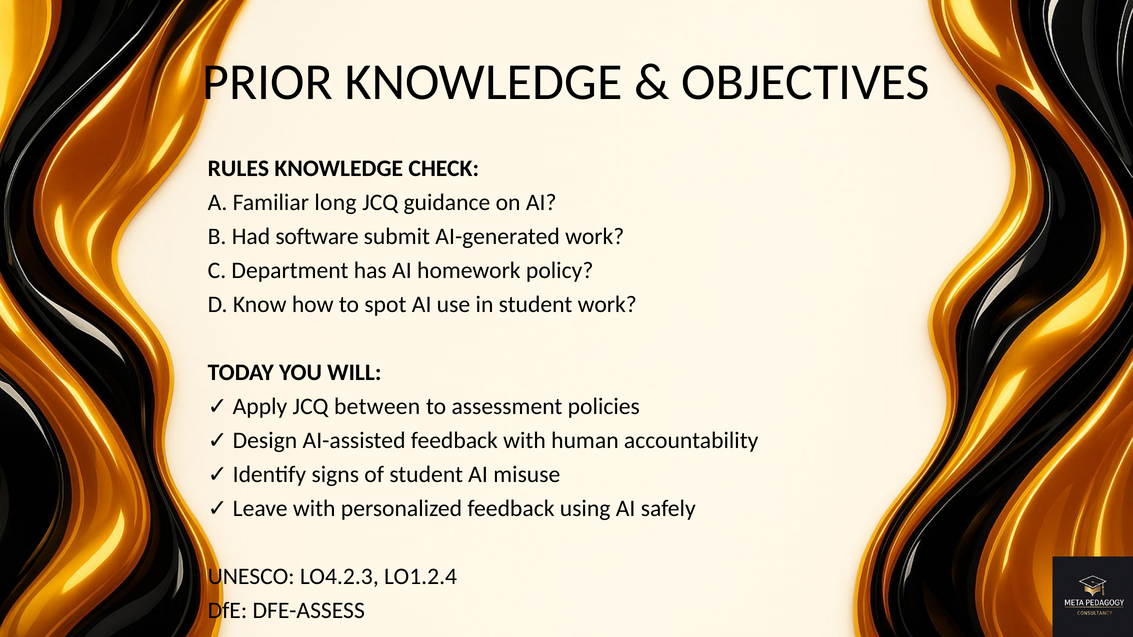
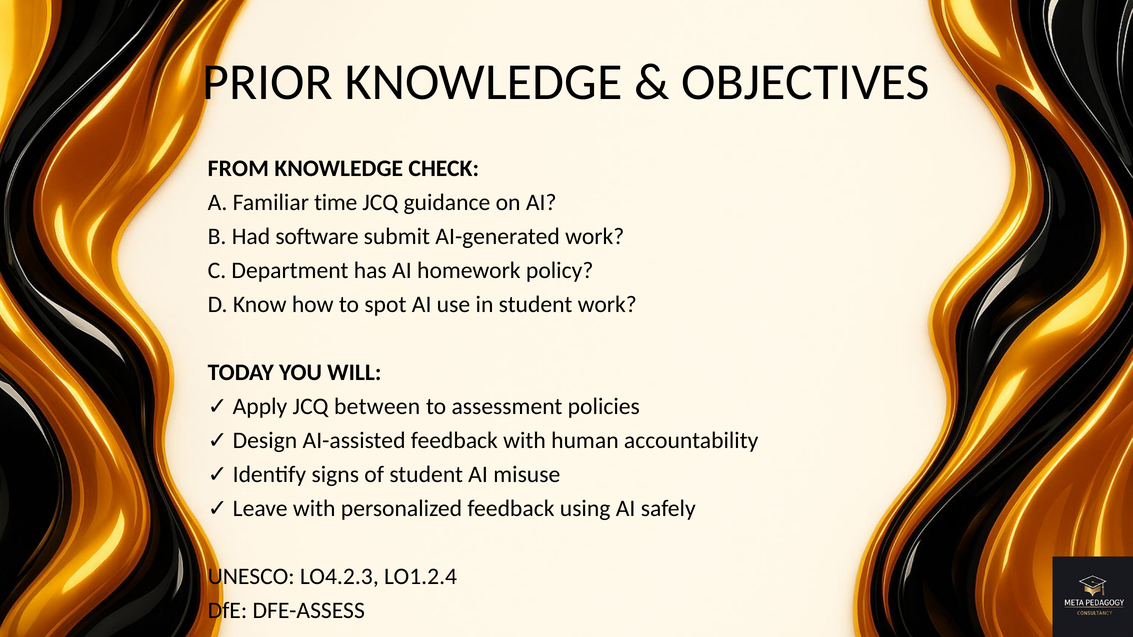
RULES: RULES -> FROM (238, 169)
long: long -> time (336, 203)
